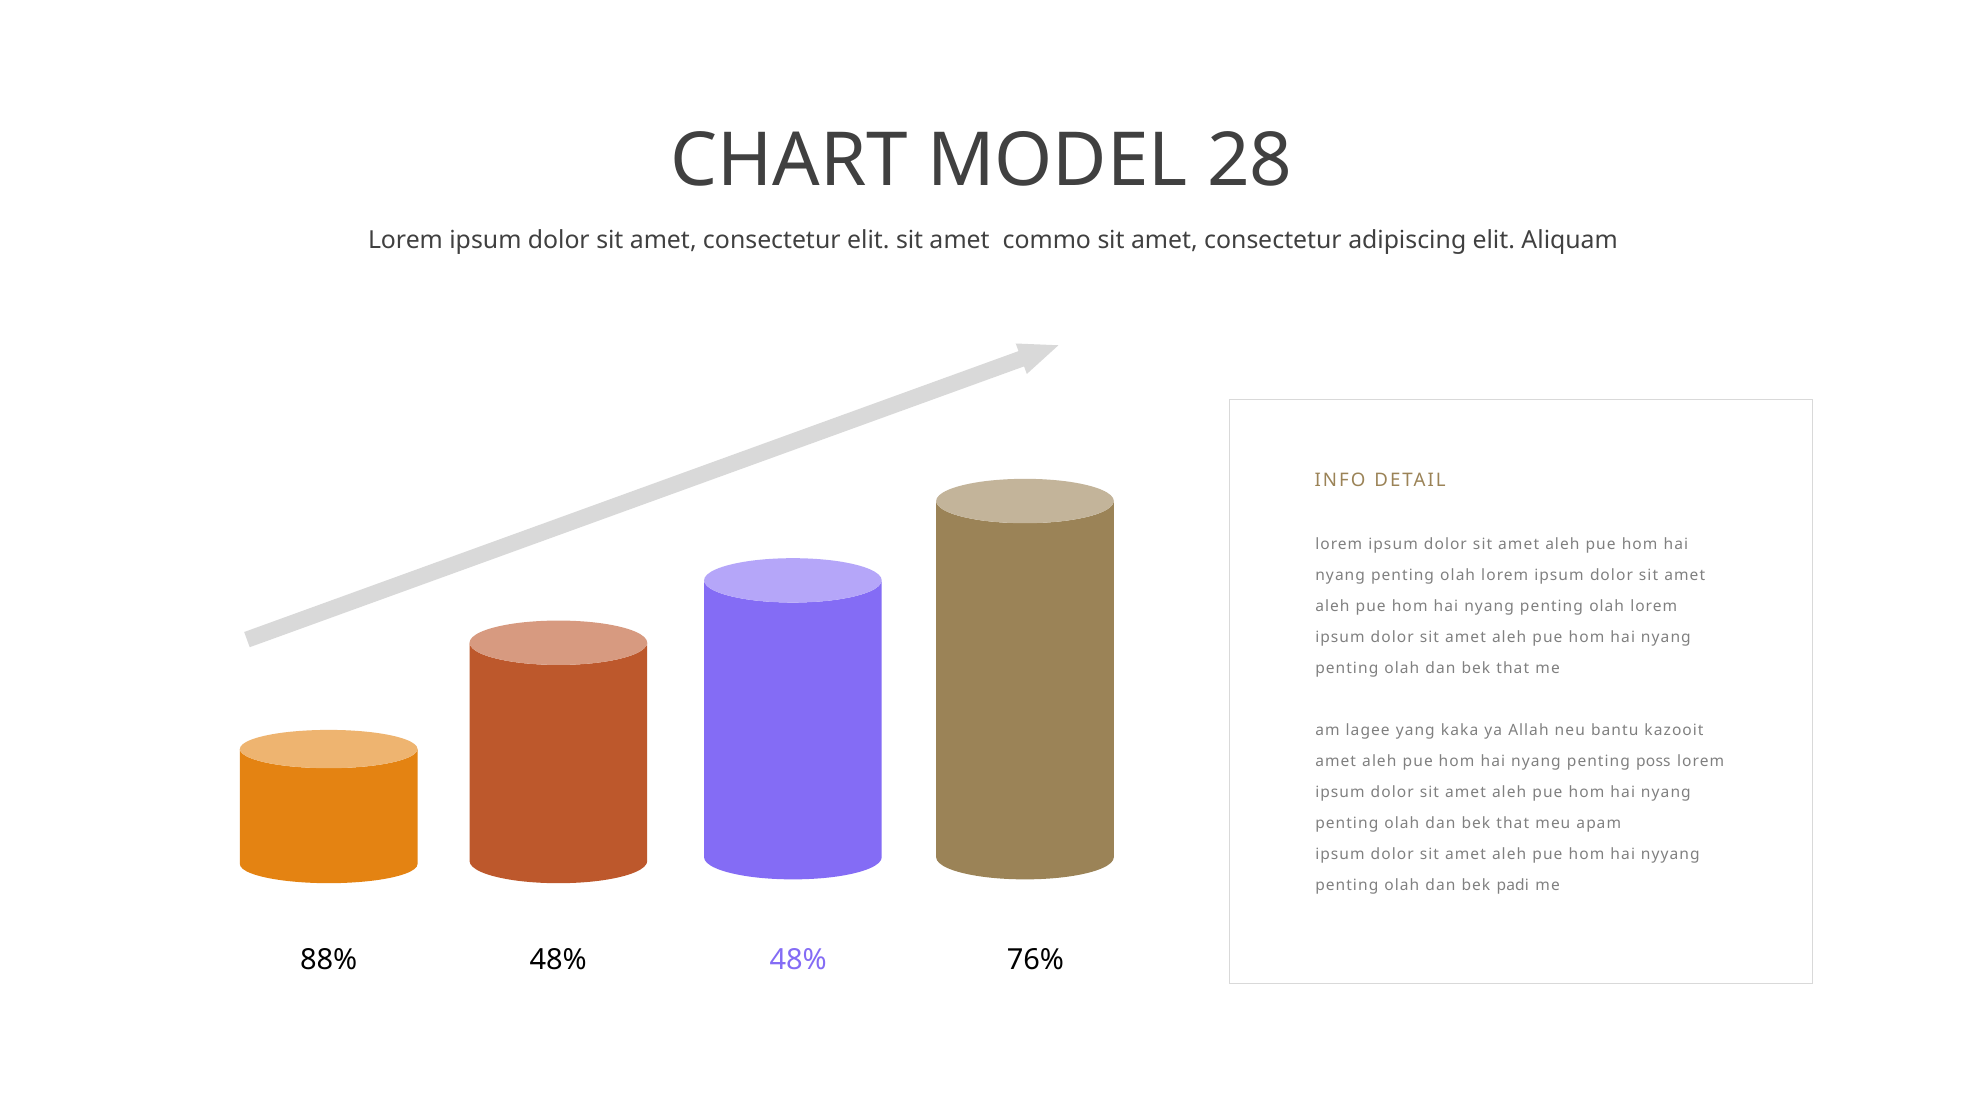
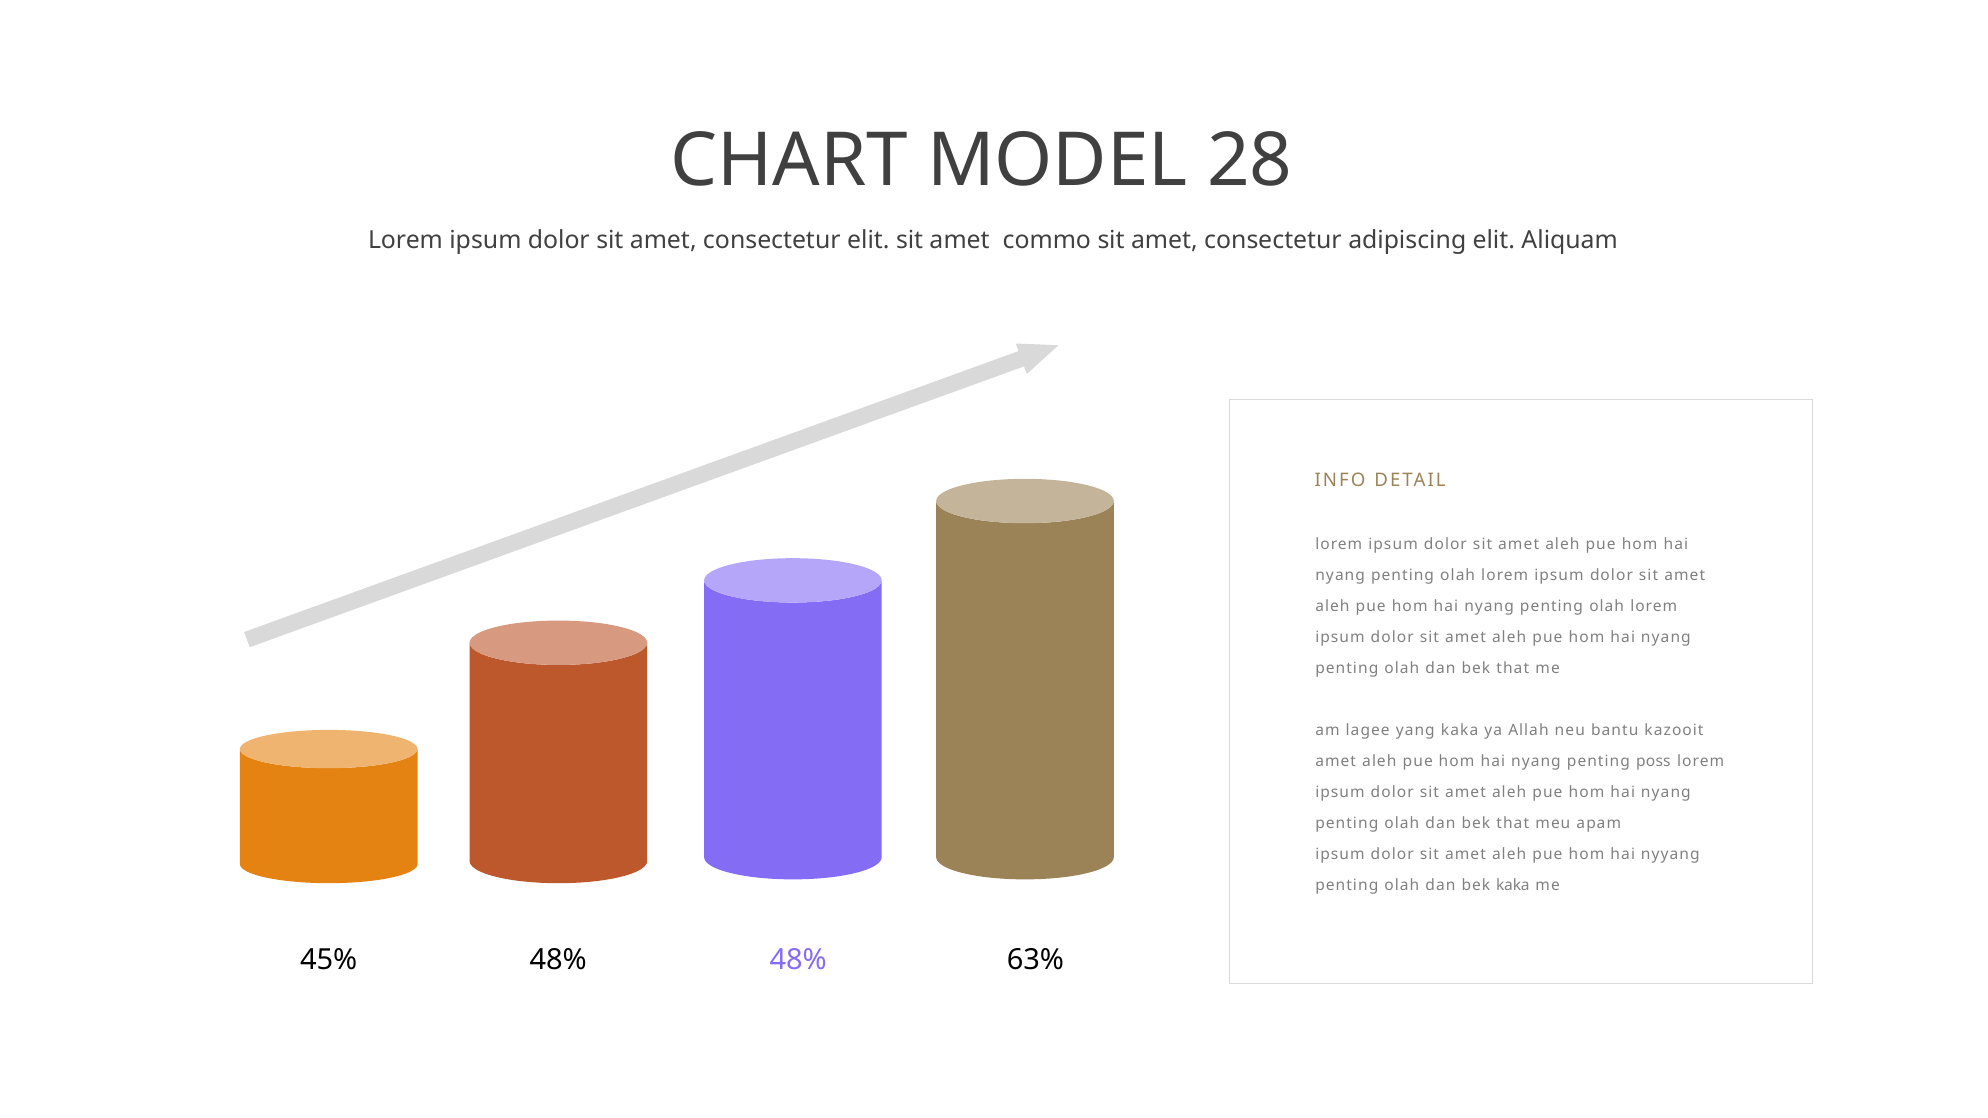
bek padi: padi -> kaka (1513, 886)
88%: 88% -> 45% (329, 960)
76%: 76% -> 63% (1035, 960)
